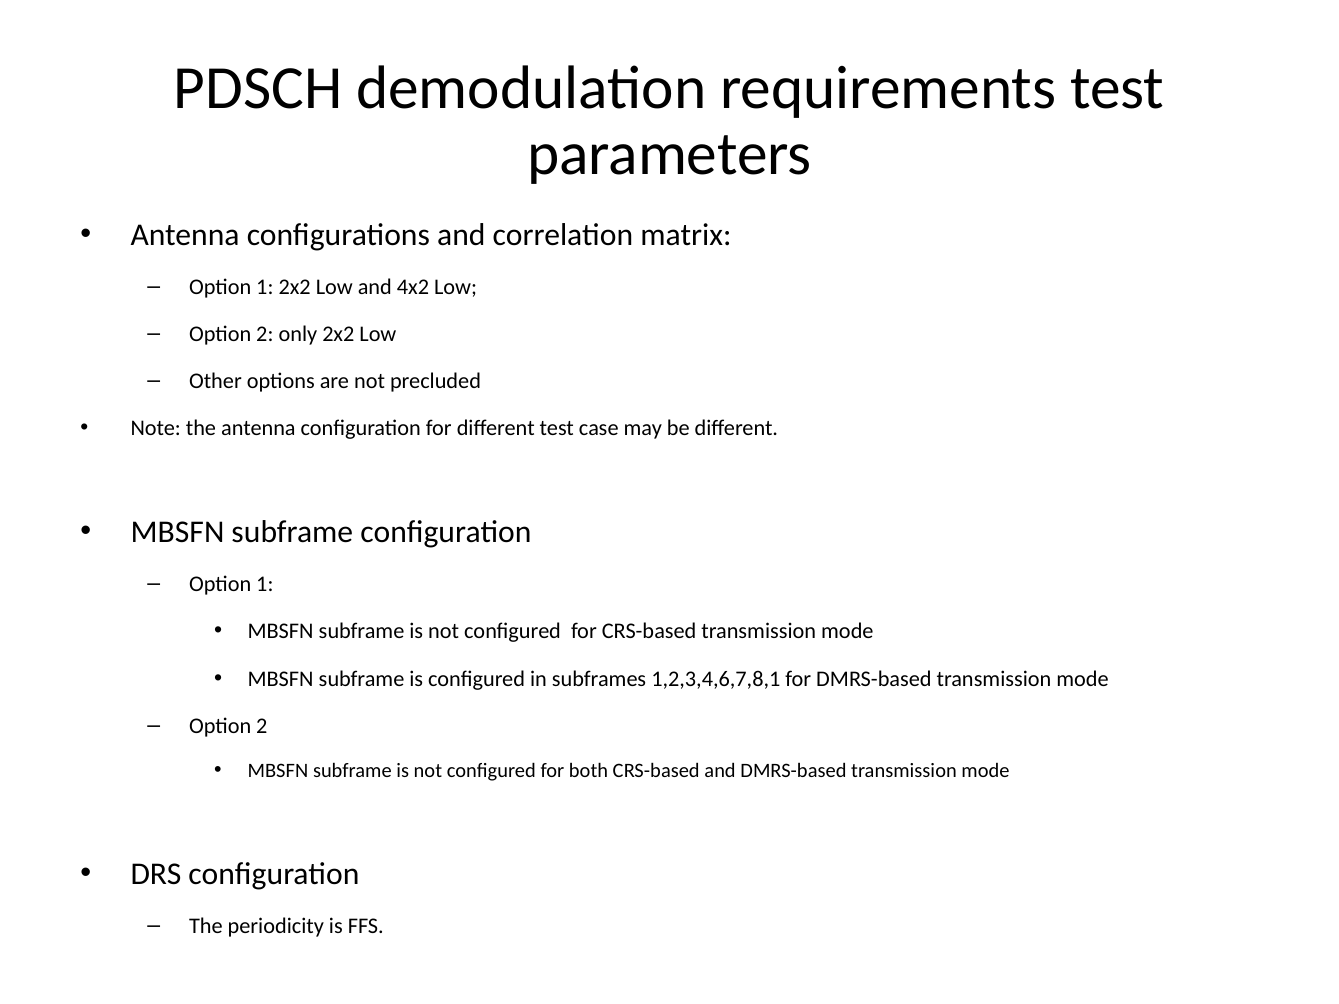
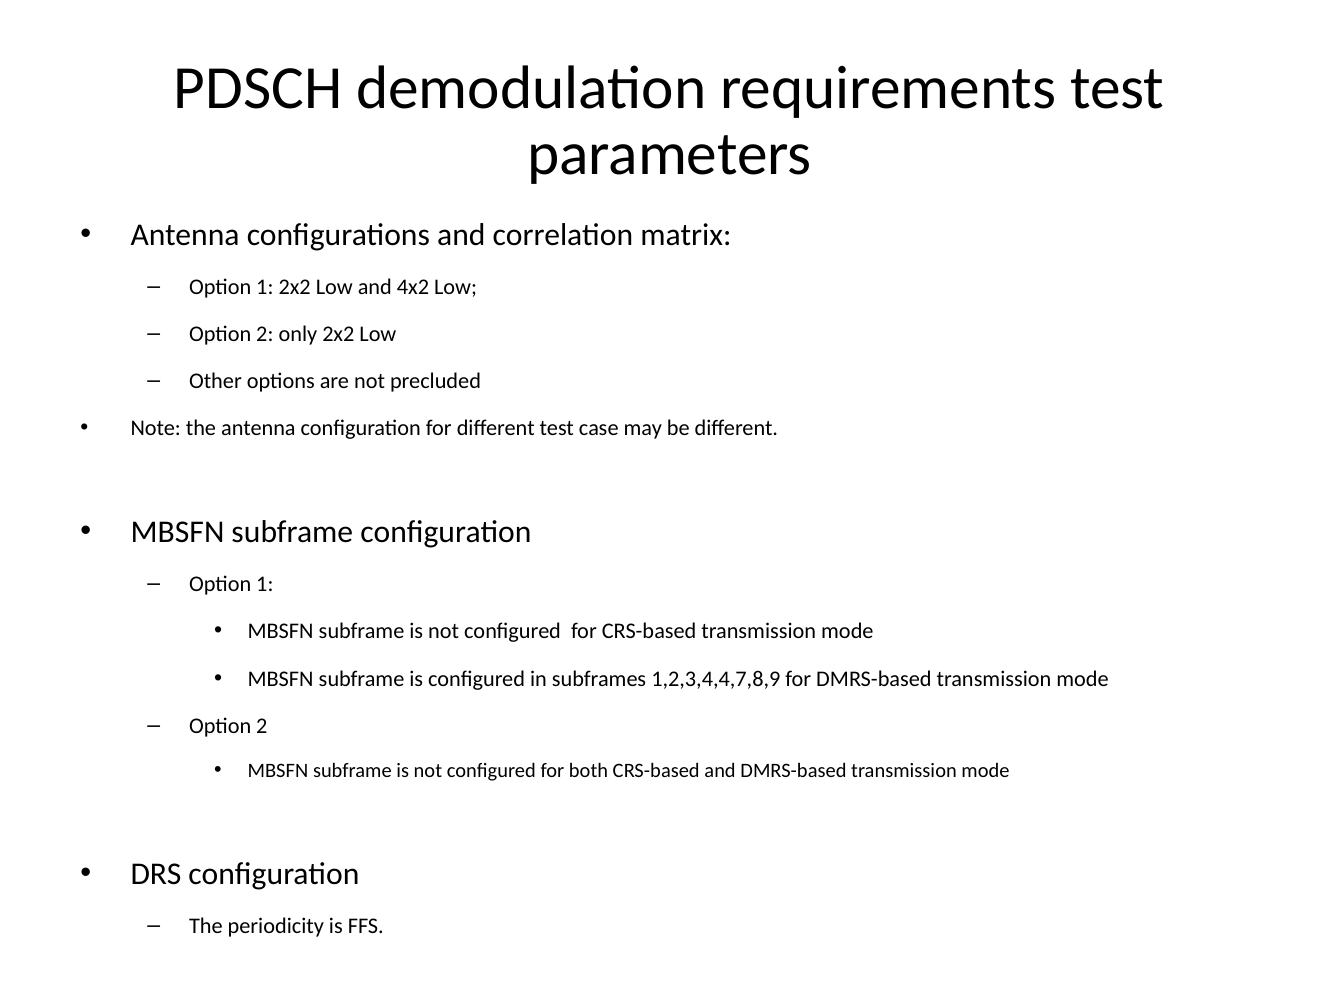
1,2,3,4,6,7,8,1: 1,2,3,4,6,7,8,1 -> 1,2,3,4,4,7,8,9 (716, 679)
